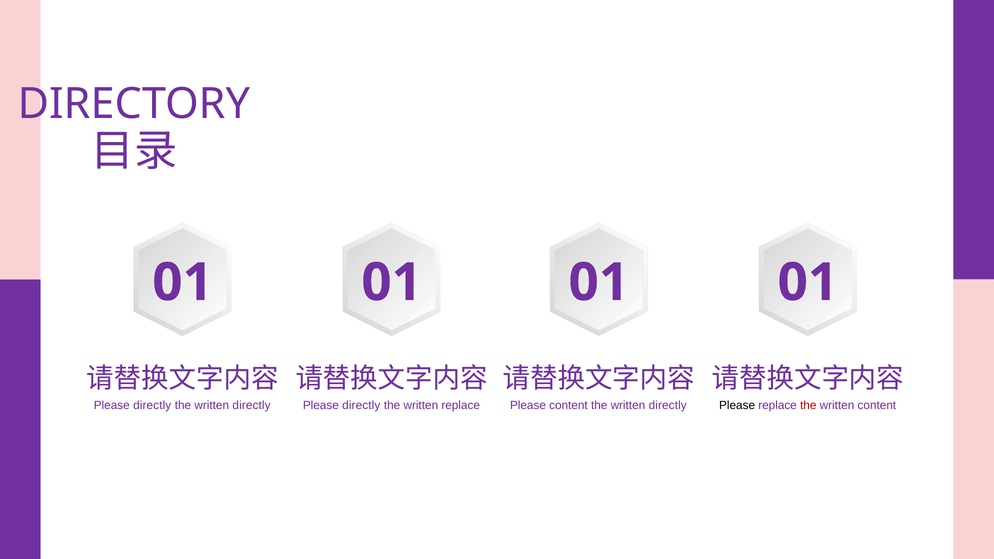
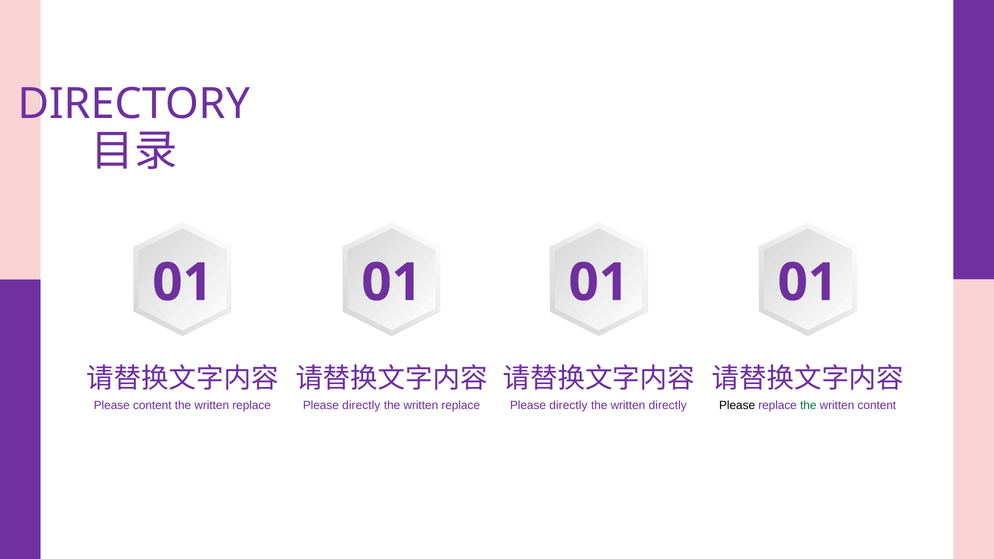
directly: directly -> content (152, 406)
directly: directly -> replace (252, 406)
content: content -> directly (568, 406)
the colour: red -> green (808, 406)
